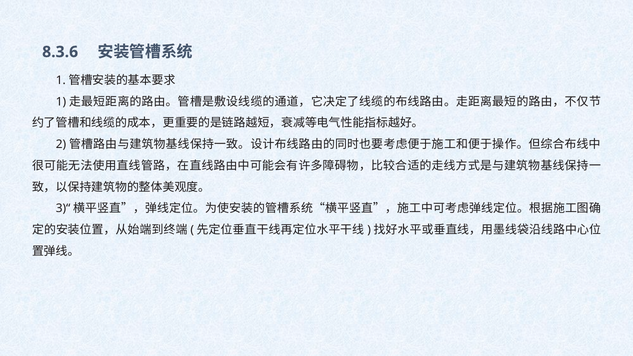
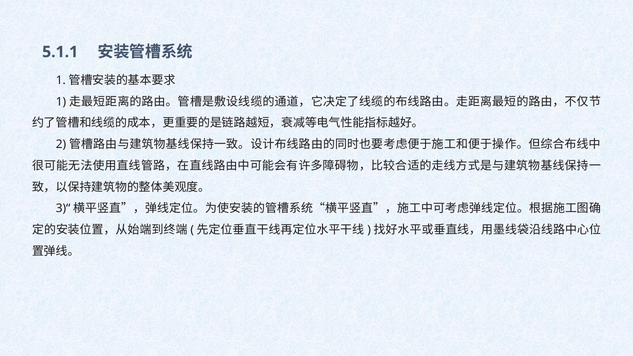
8.3.6: 8.3.6 -> 5.1.1 (60, 52)
